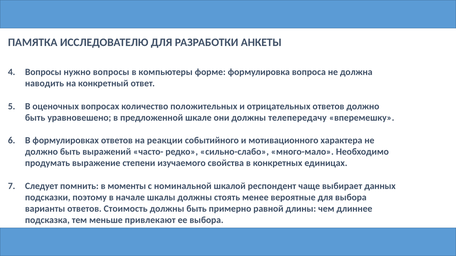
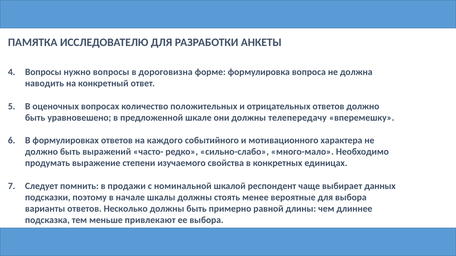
компьютеры: компьютеры -> дороговизна (166, 72)
реакции: реакции -> каждого (165, 141)
моменты: моменты -> продажи (127, 186)
Стоимость: Стоимость -> Несколько (126, 209)
